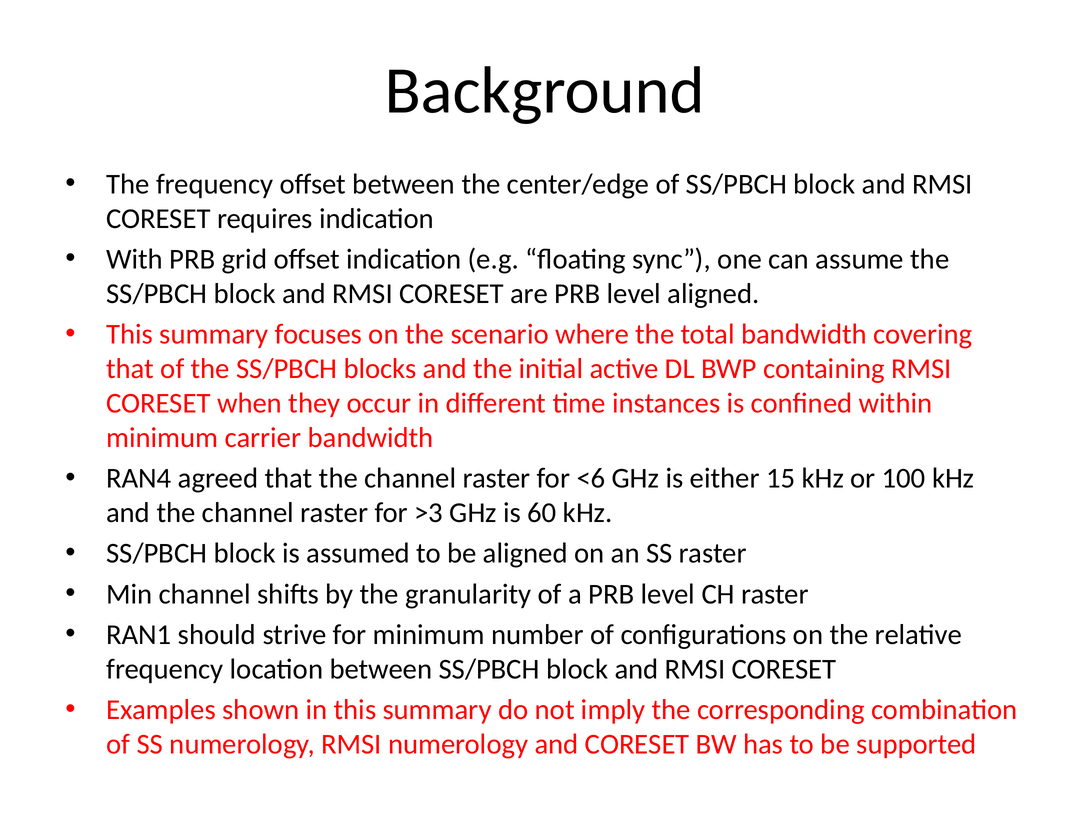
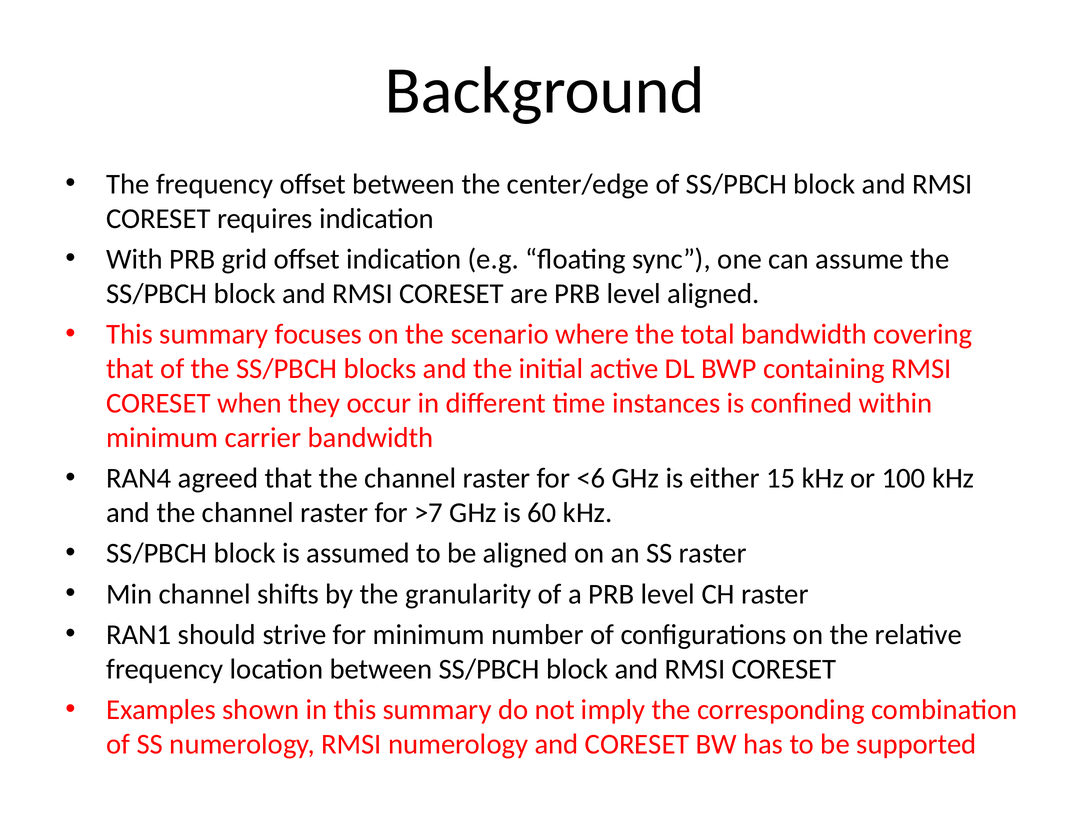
>3: >3 -> >7 (429, 513)
